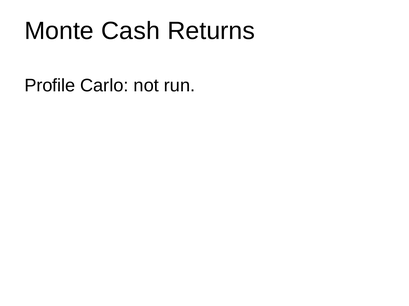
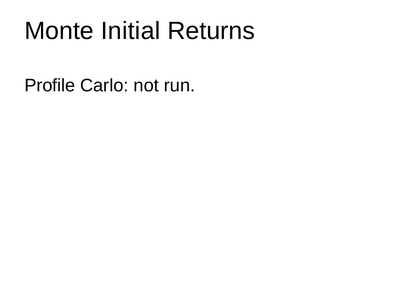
Cash: Cash -> Initial (131, 31)
